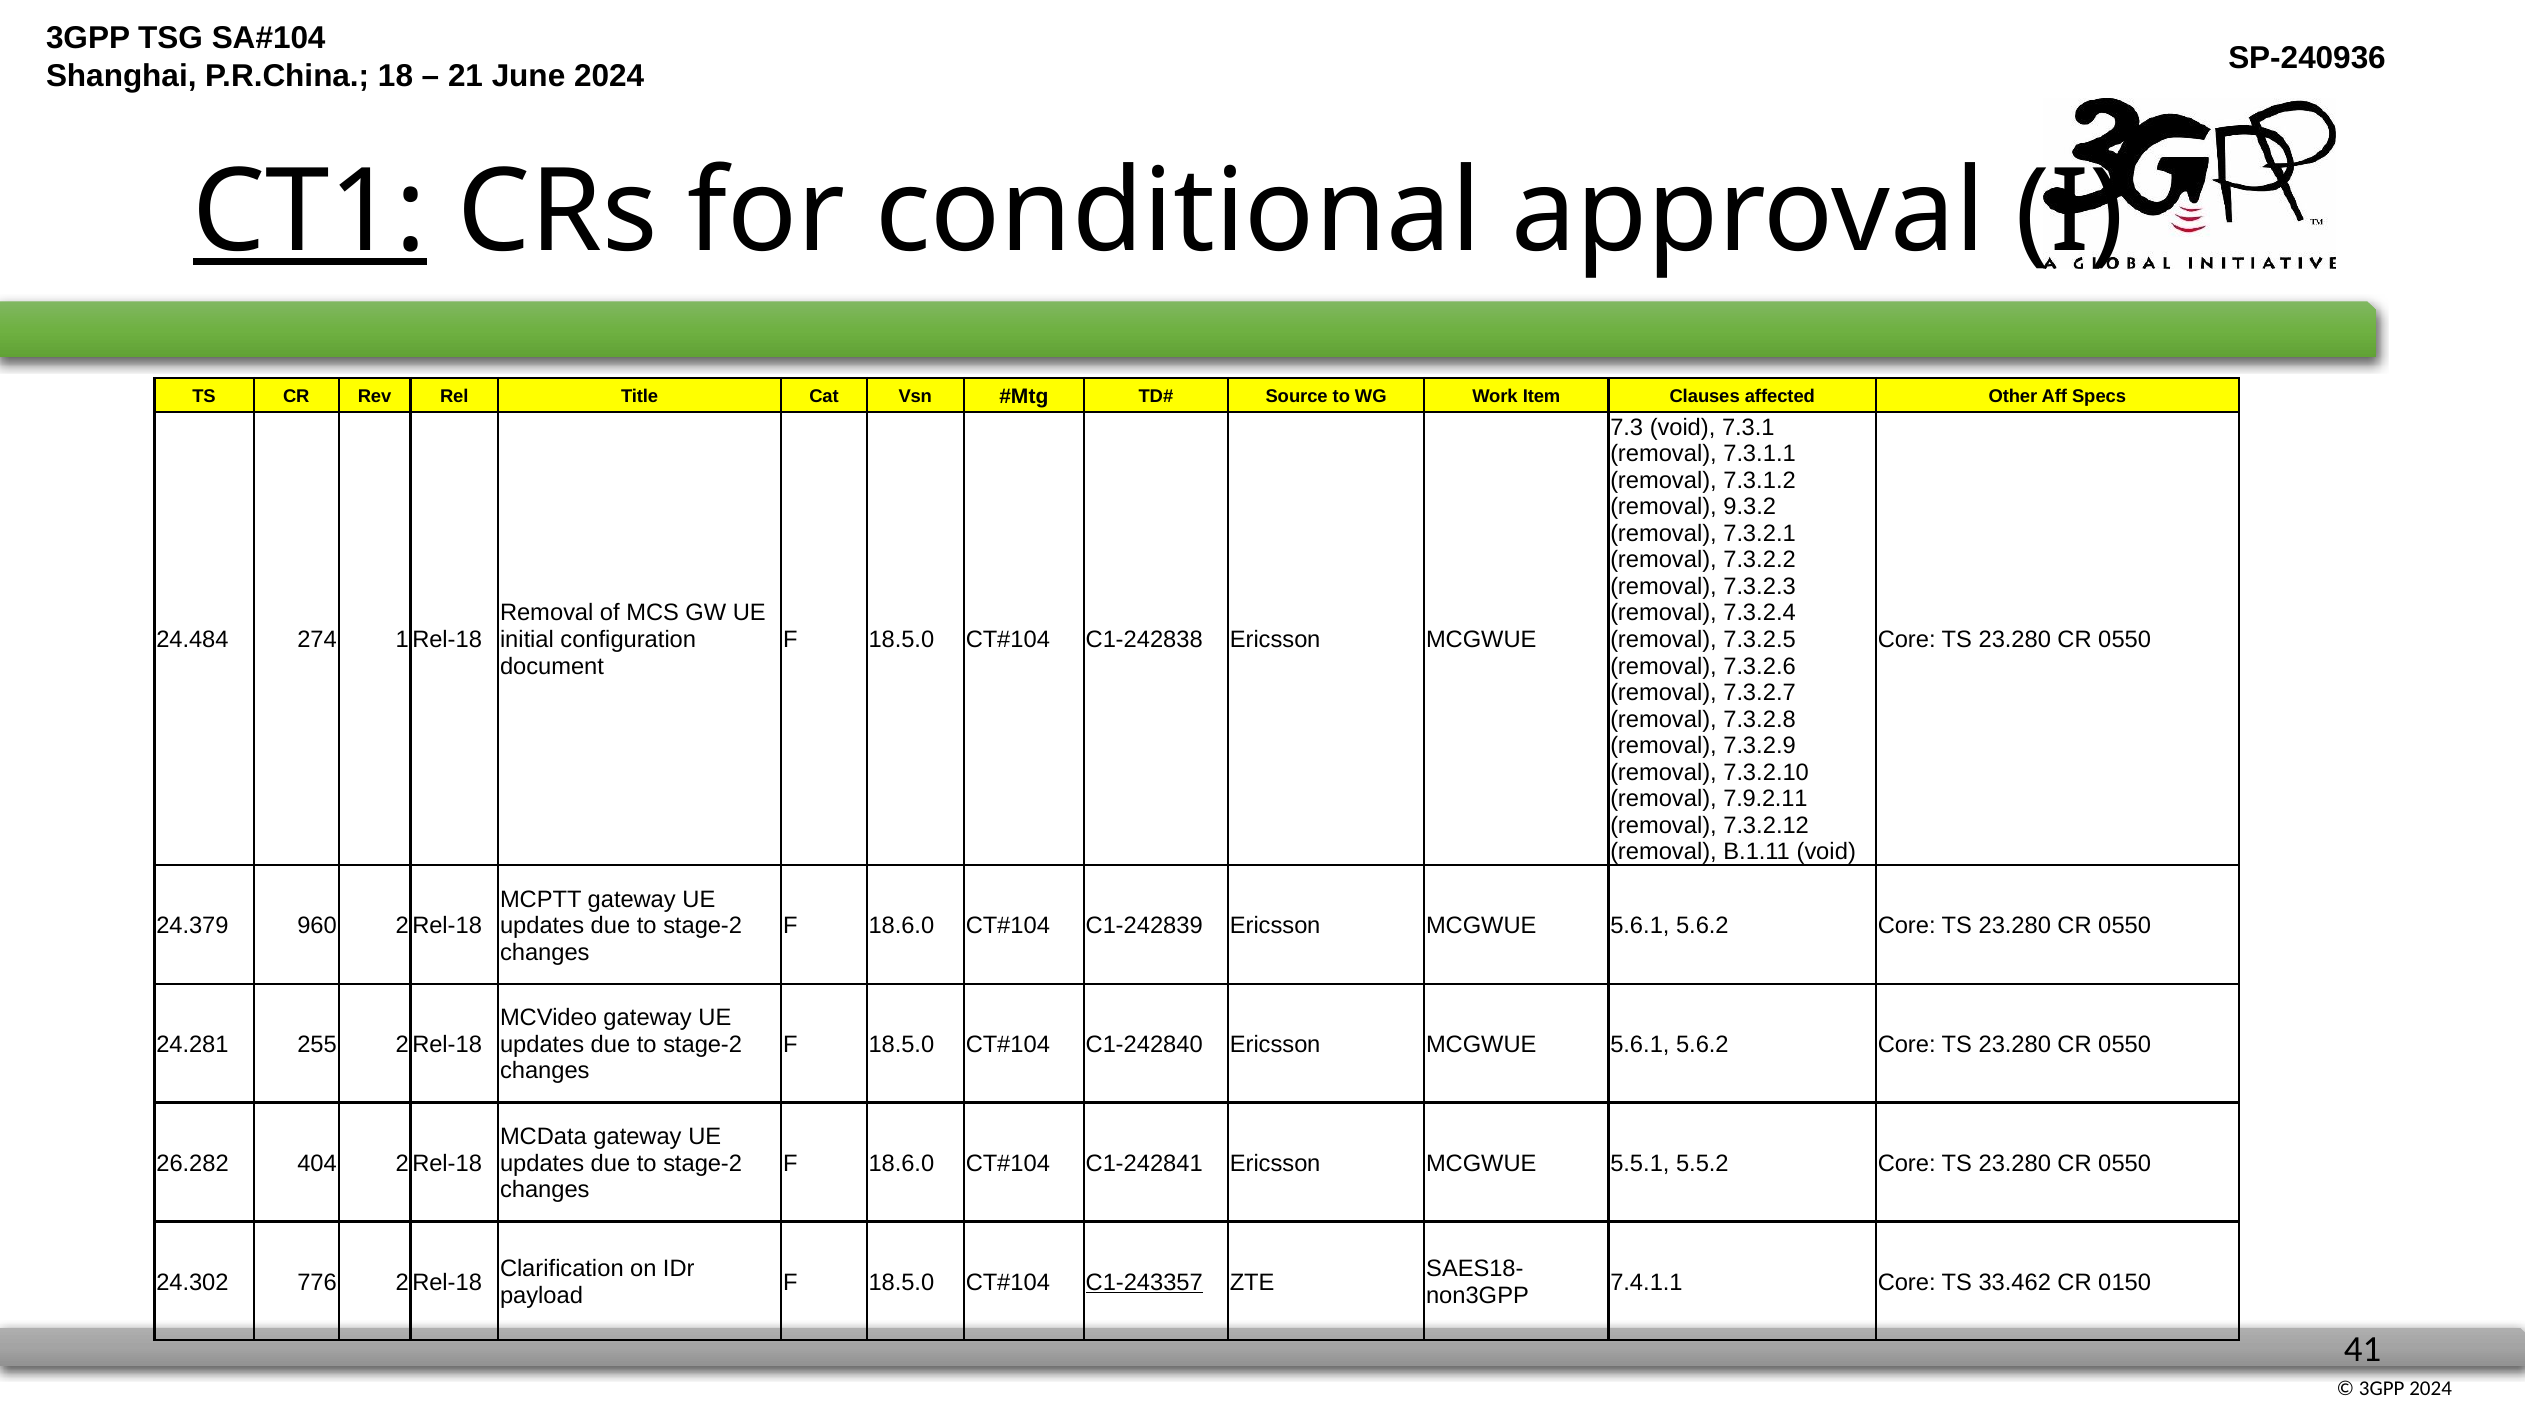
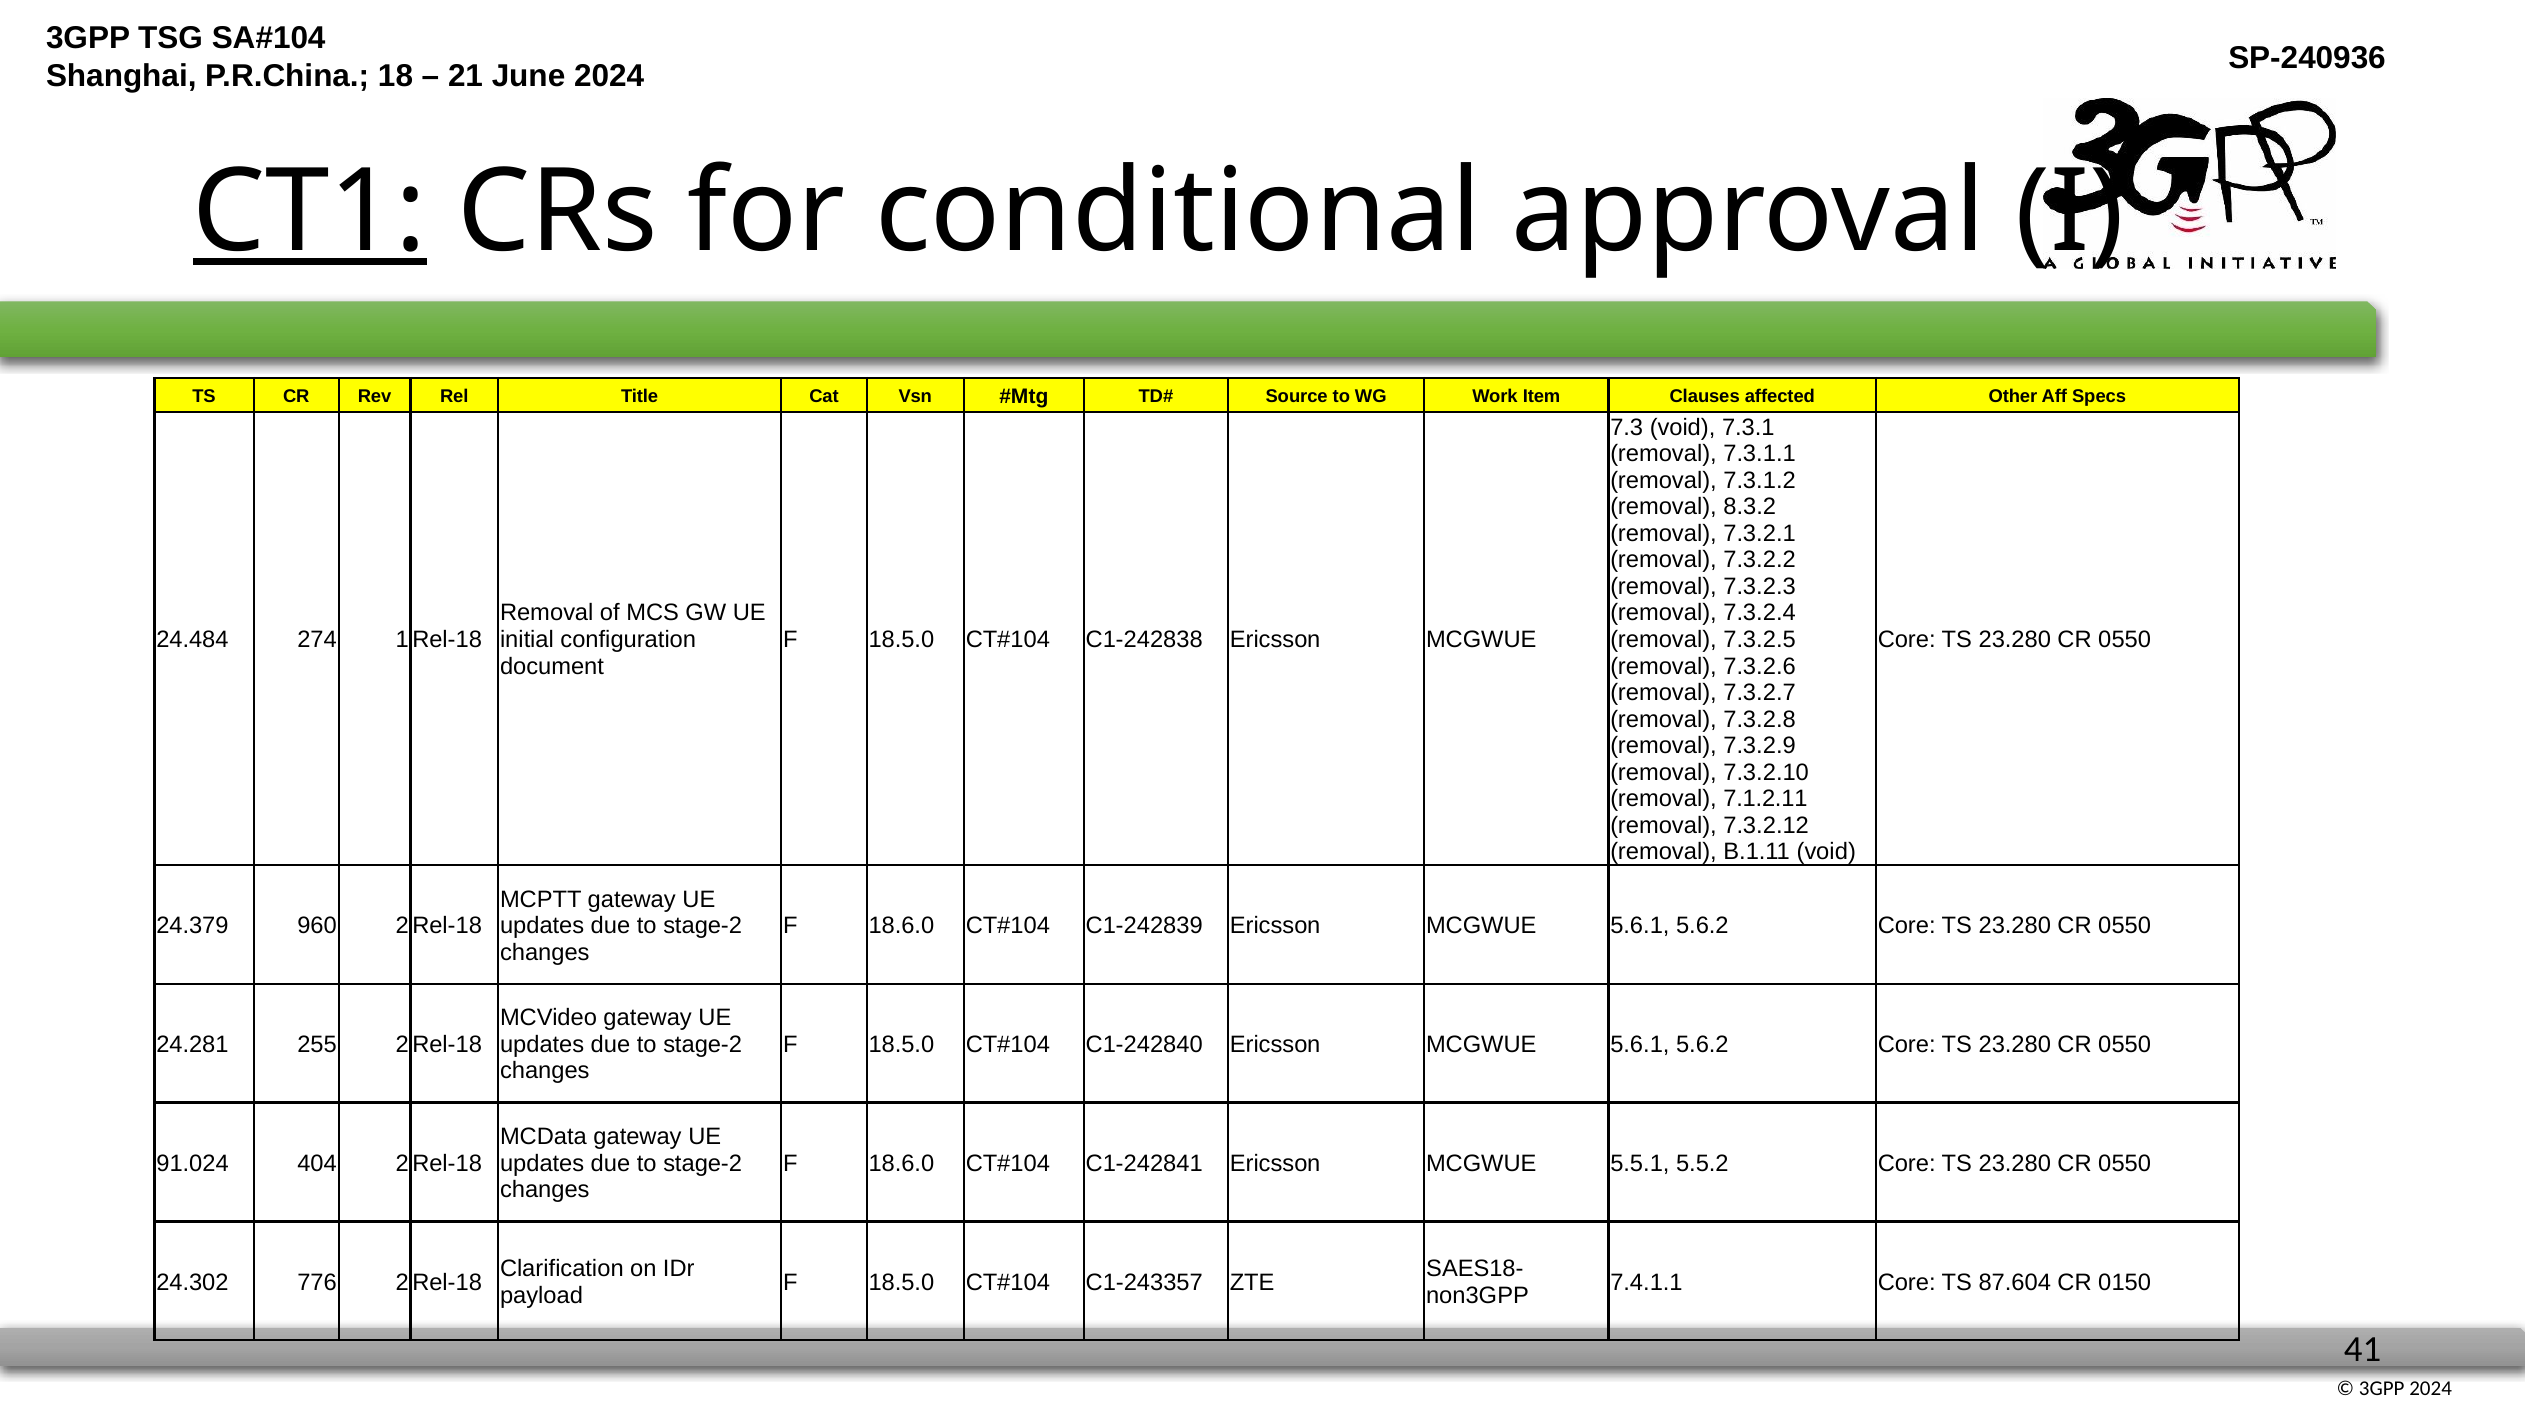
9.3.2: 9.3.2 -> 8.3.2 (1750, 507)
7.9.2.11: 7.9.2.11 -> 7.1.2.11 (1765, 799)
26.282: 26.282 -> 91.024 (193, 1164)
C1-243357 underline: present -> none (1144, 1282)
33.462: 33.462 -> 87.604 (2015, 1282)
